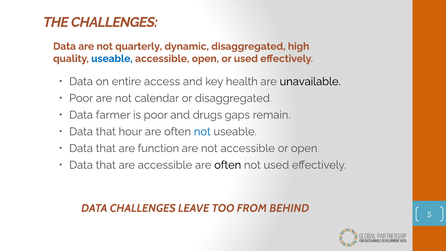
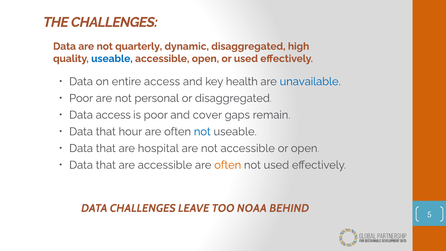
unavailable colour: black -> blue (310, 81)
calendar: calendar -> personal (157, 98)
Data farmer: farmer -> access (113, 115)
drugs: drugs -> cover (207, 115)
function: function -> hospital (158, 148)
often colour: black -> orange (228, 165)
FROM: FROM -> NOAA (252, 208)
